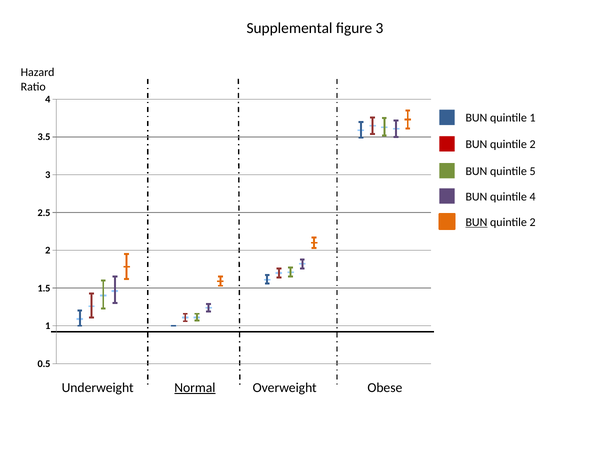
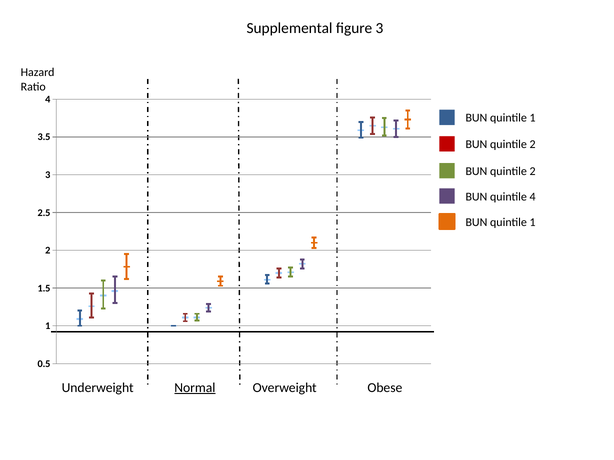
5: 5 -> 2 (533, 172)
BUN underline: present -> none (476, 222)
2: 2 -> 1 (533, 222)
